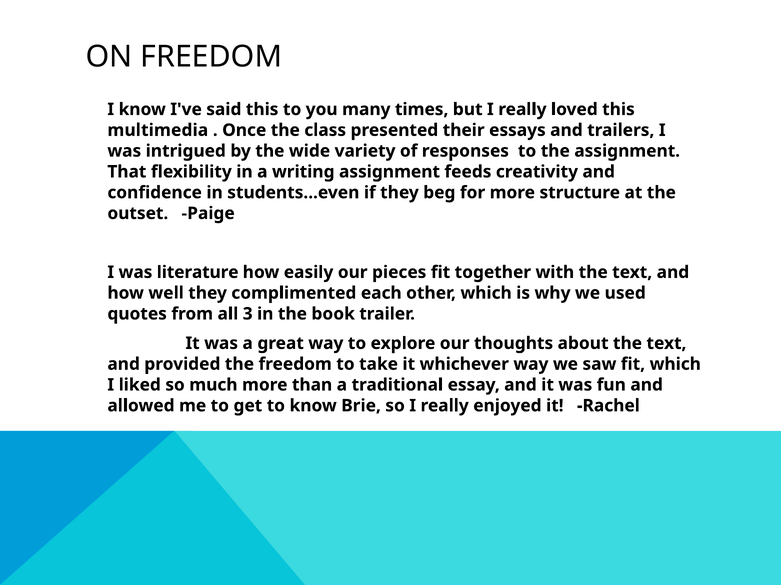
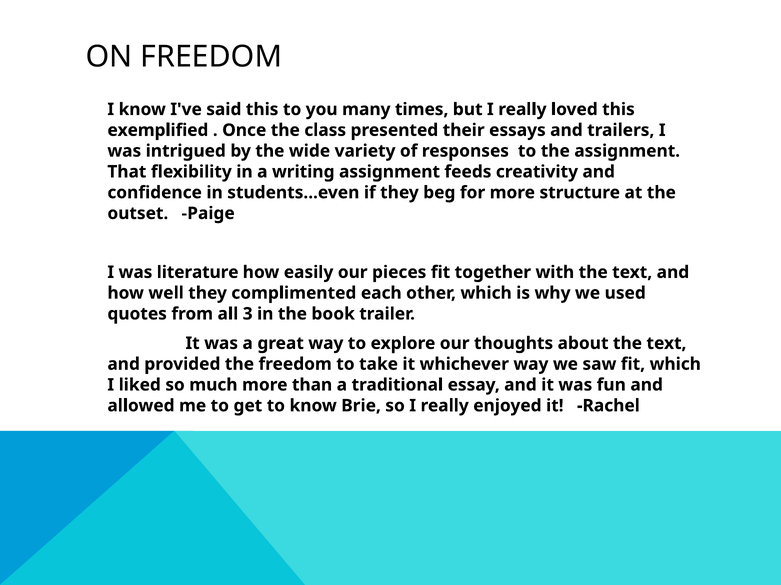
multimedia: multimedia -> exemplified (158, 130)
